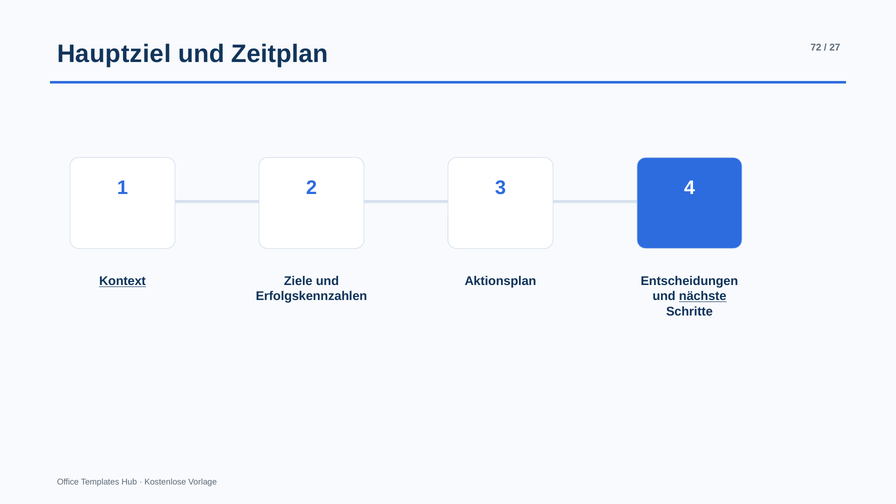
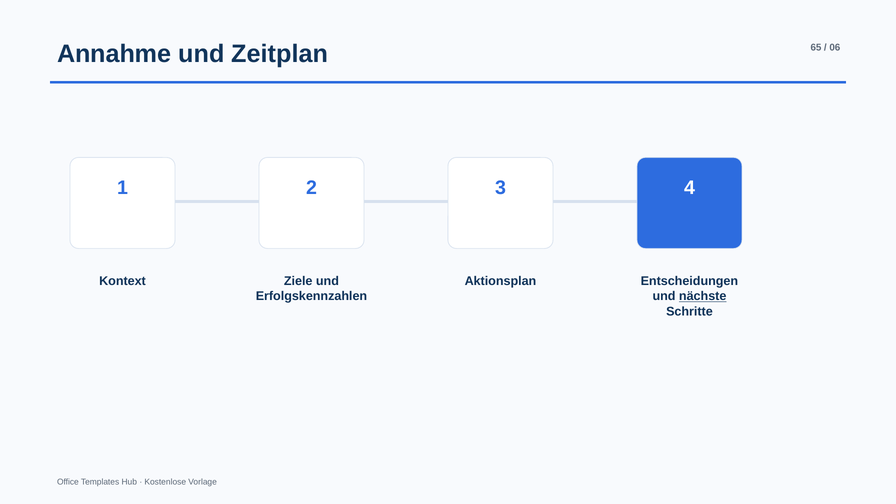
Hauptziel: Hauptziel -> Annahme (114, 54)
72: 72 -> 65 (816, 48)
27: 27 -> 06 (835, 48)
Kontext underline: present -> none (122, 281)
